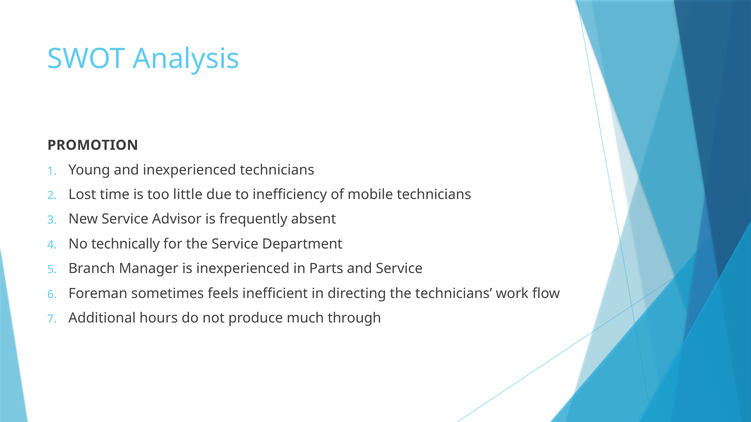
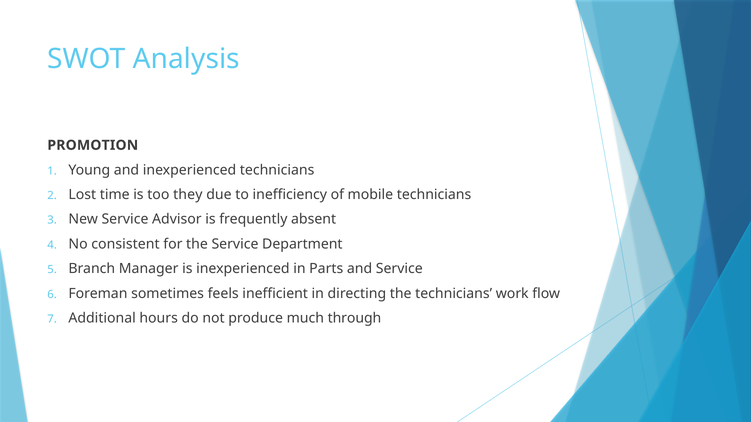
little: little -> they (188, 195)
technically: technically -> consistent (125, 244)
